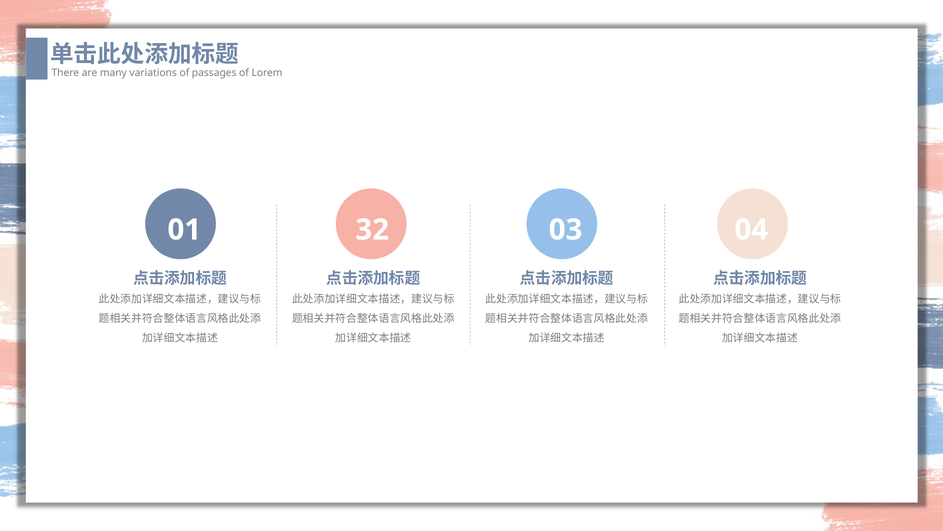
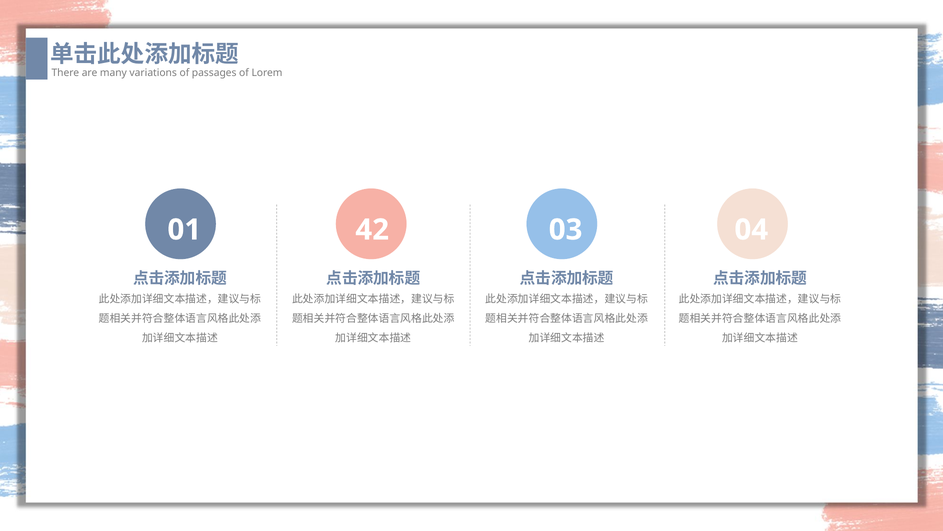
32: 32 -> 42 (372, 230)
